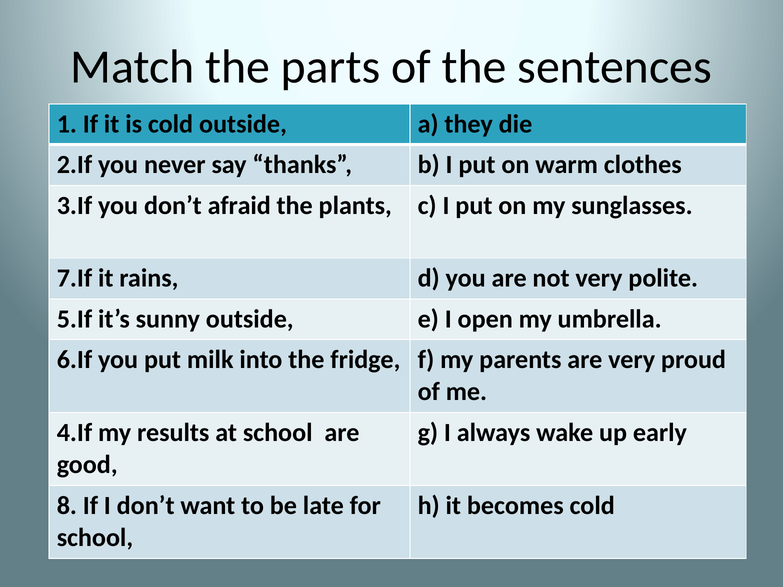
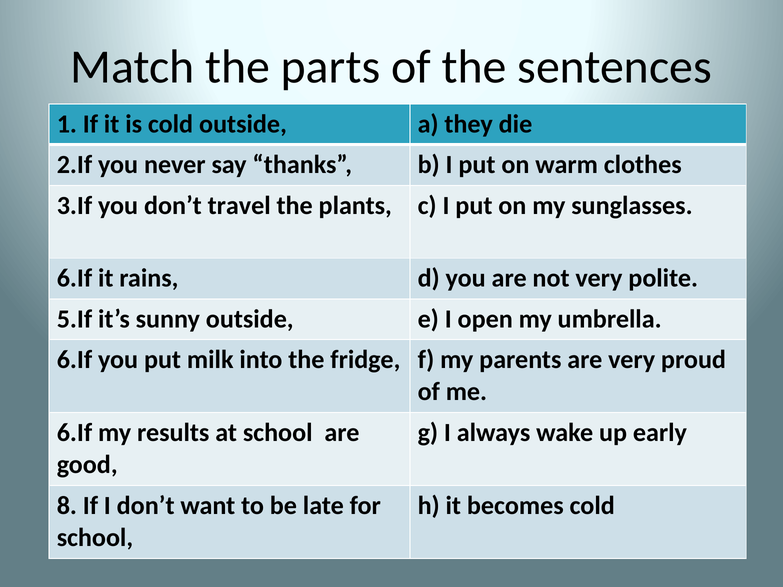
afraid: afraid -> travel (239, 206)
7.If: 7.If -> 6.If (74, 278)
4.If: 4.If -> 6.If (74, 433)
